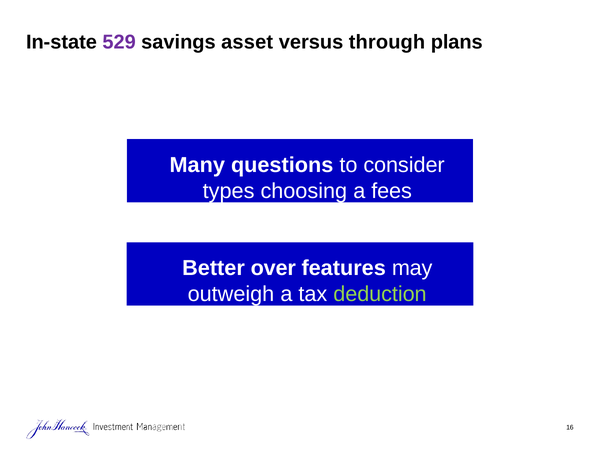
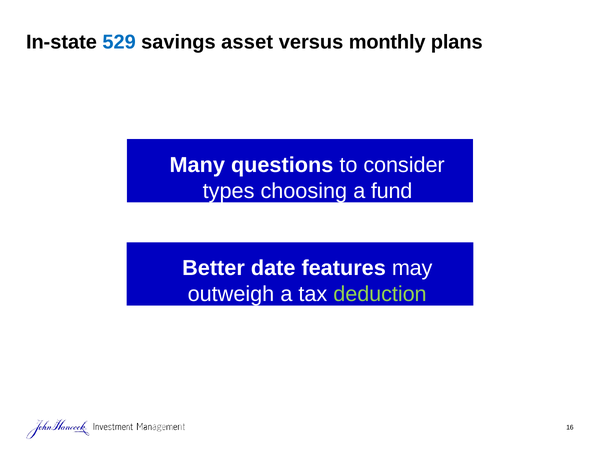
529 colour: purple -> blue (119, 42)
through: through -> monthly (387, 42)
fees: fees -> fund (392, 191)
over: over -> date (273, 268)
